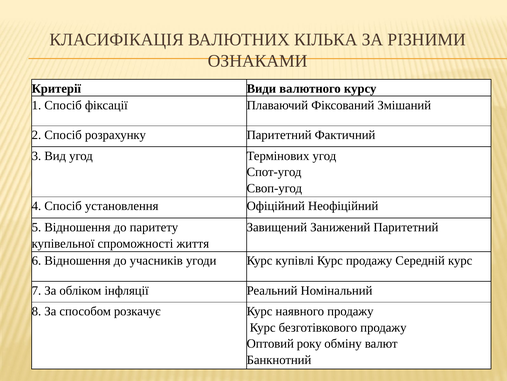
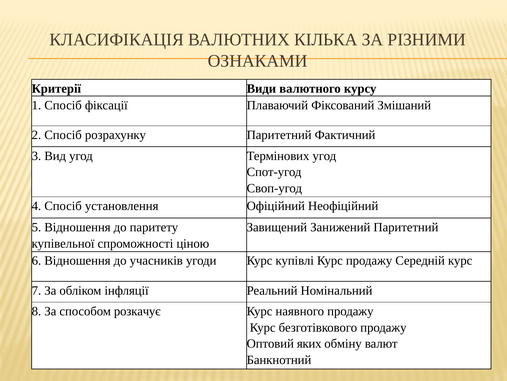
життя: життя -> ціною (193, 243)
року: року -> яких (309, 343)
